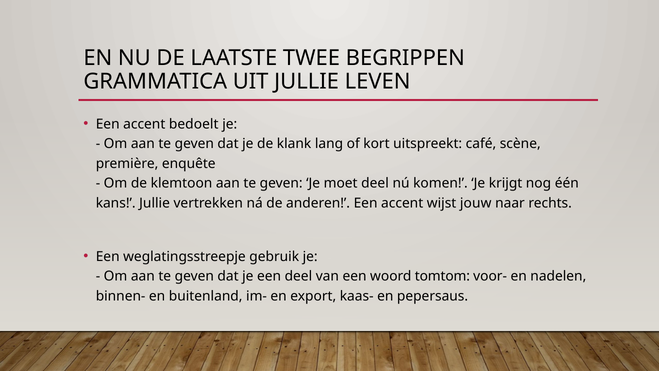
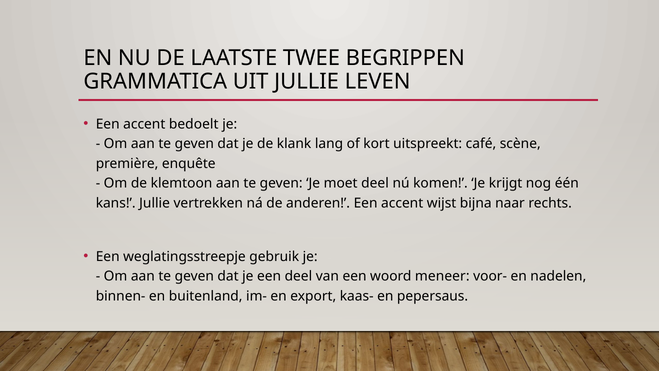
jouw: jouw -> bijna (476, 203)
tomtom: tomtom -> meneer (442, 276)
